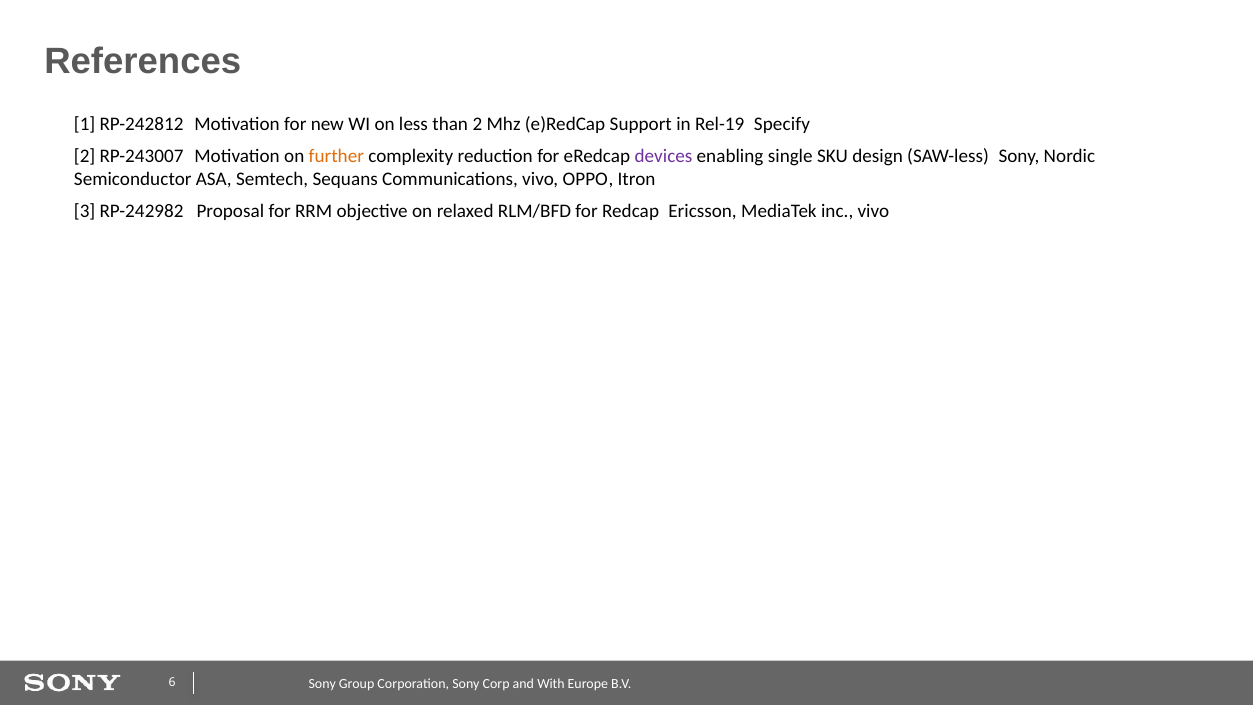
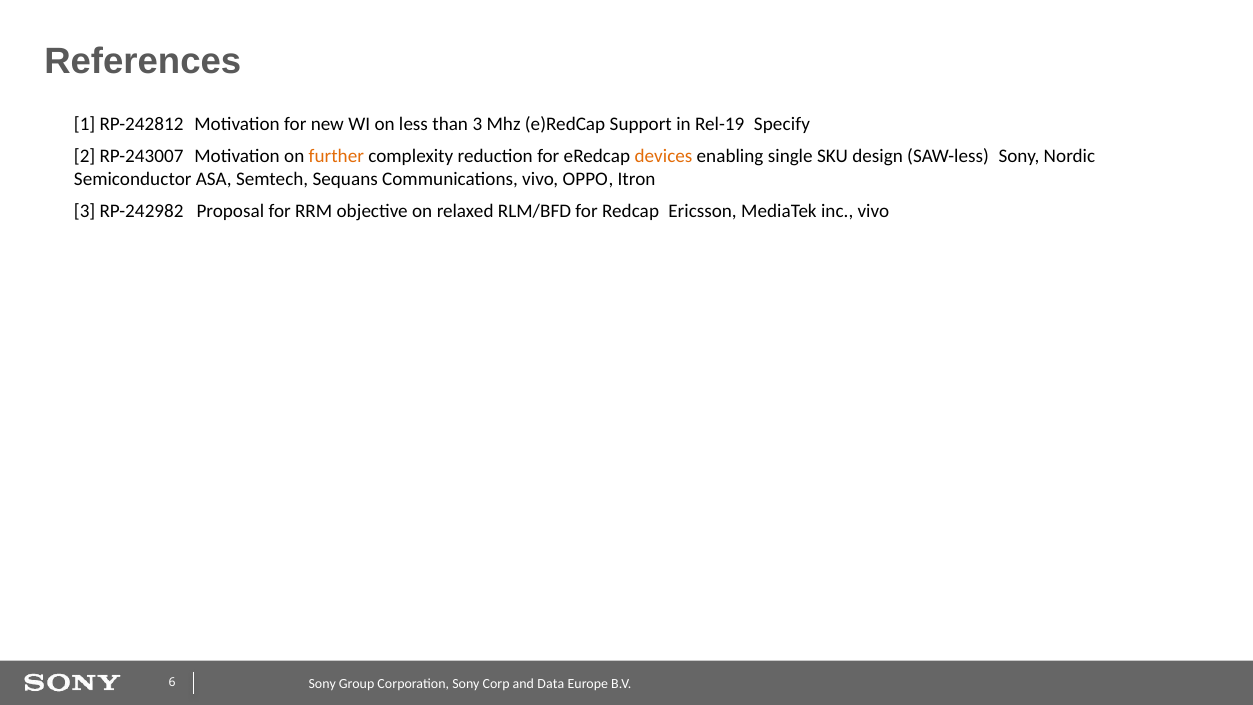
than 2: 2 -> 3 (477, 124)
devices colour: purple -> orange (664, 156)
With: With -> Data (551, 684)
